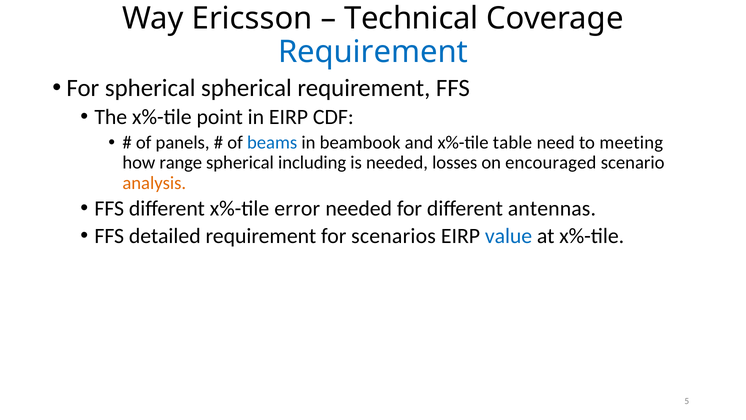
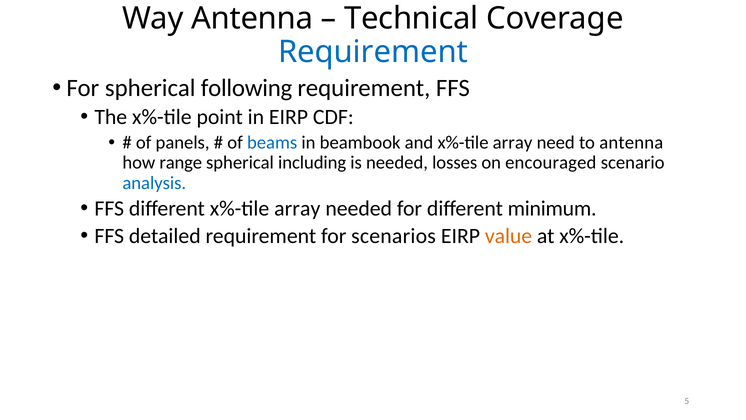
Way Ericsson: Ericsson -> Antenna (252, 18)
spherical spherical: spherical -> following (247, 88)
and x%-tile table: table -> array (513, 143)
to meeting: meeting -> antenna (631, 143)
analysis colour: orange -> blue (154, 183)
different x%-tile error: error -> array (297, 208)
antennas: antennas -> minimum (552, 208)
value colour: blue -> orange (509, 236)
